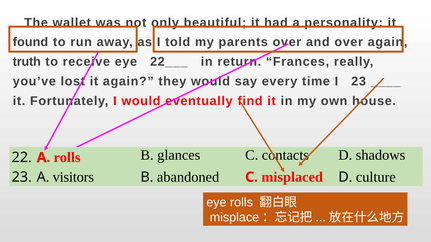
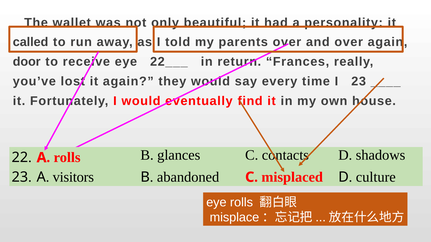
found: found -> called (31, 42)
truth: truth -> door (27, 62)
